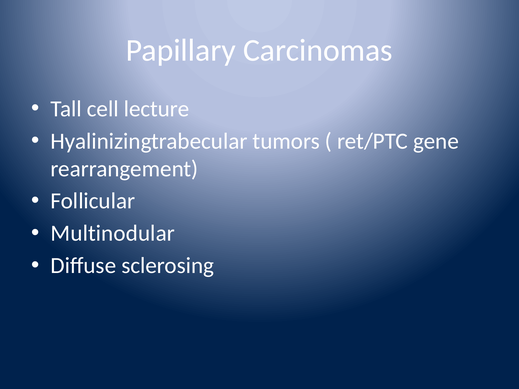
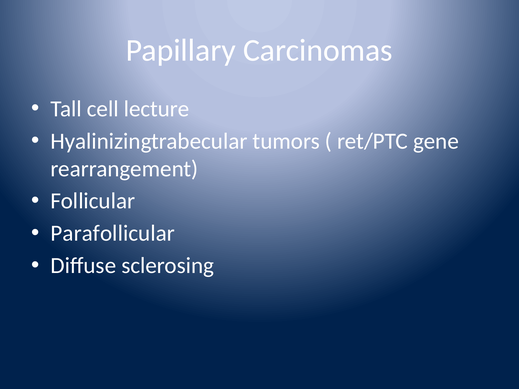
Multinodular: Multinodular -> Parafollicular (113, 233)
